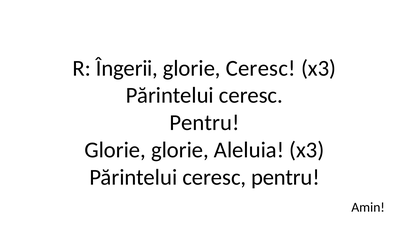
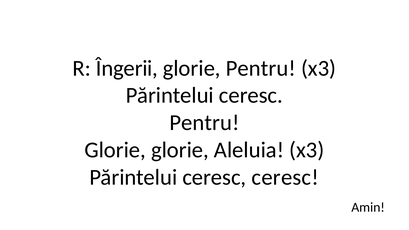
glorie Ceresc: Ceresc -> Pentru (261, 68)
pentru: pentru -> ceresc (285, 177)
